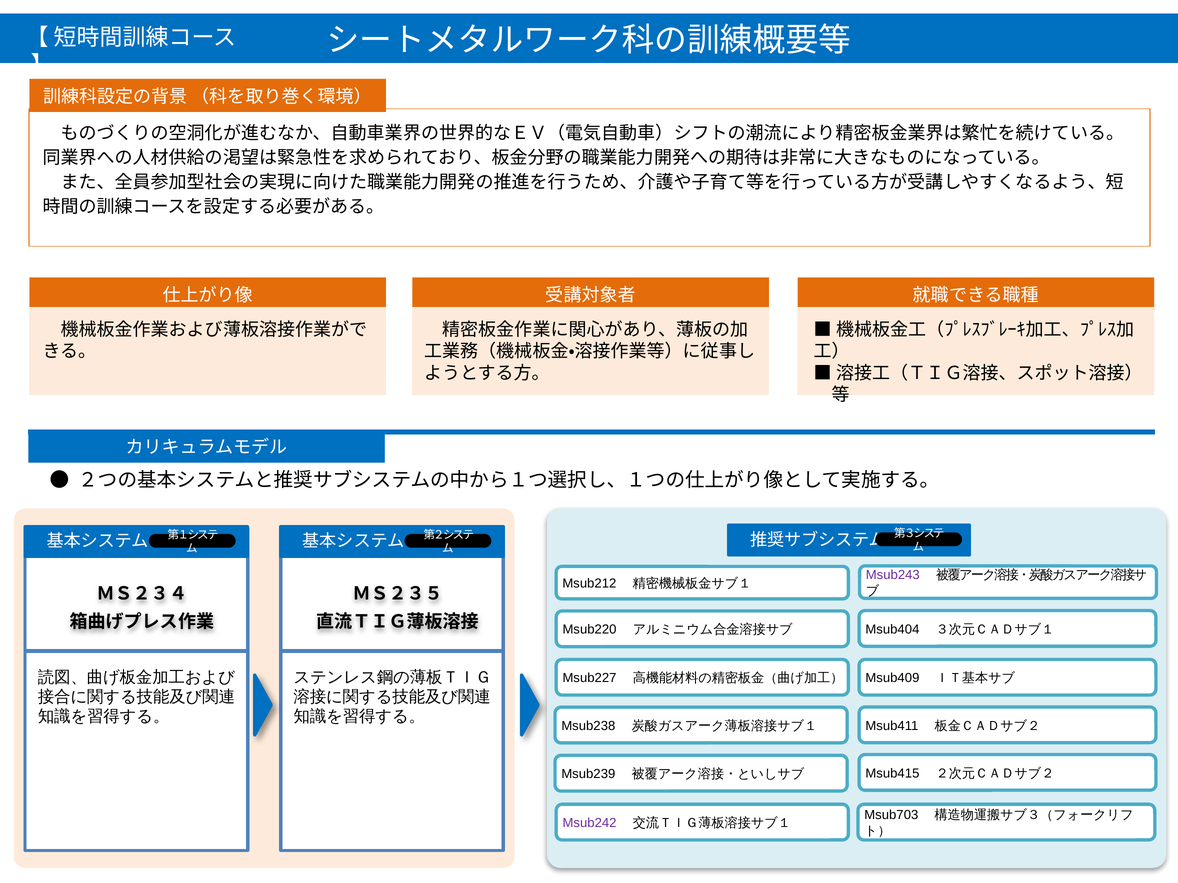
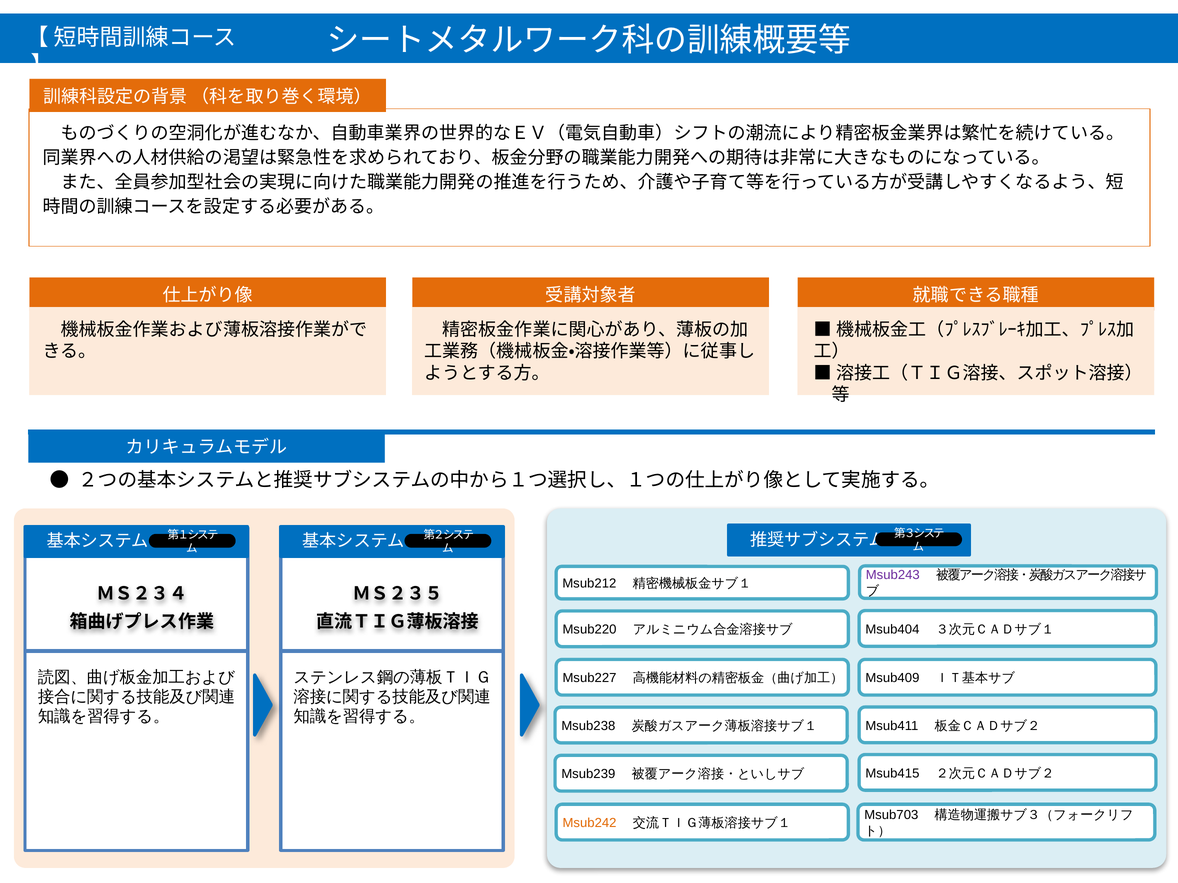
Msub242 colour: purple -> orange (590, 823)
